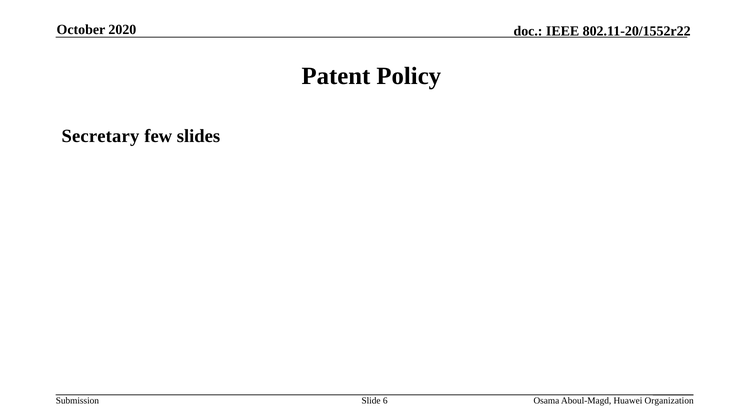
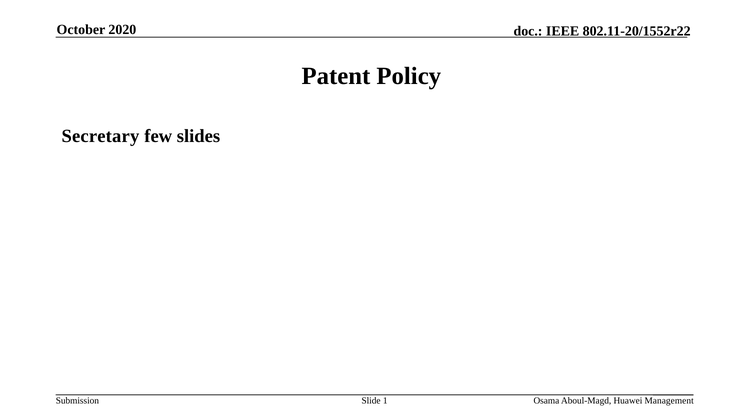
6: 6 -> 1 (385, 401)
Organization: Organization -> Management (669, 401)
